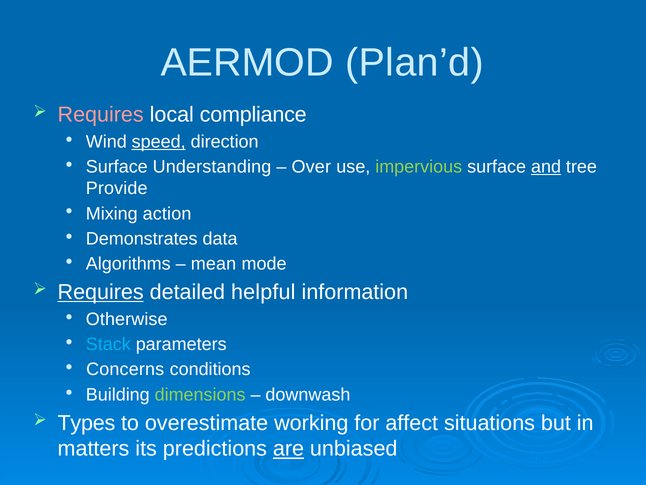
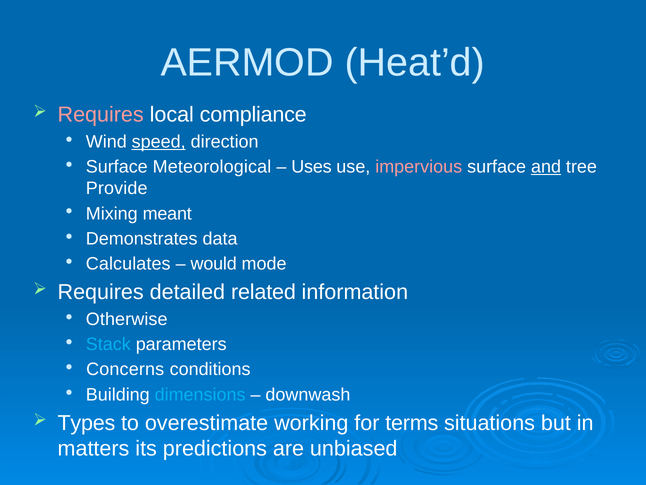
Plan’d: Plan’d -> Heat’d (415, 63)
Understanding: Understanding -> Meteorological (212, 167)
Over: Over -> Uses (311, 167)
impervious colour: light green -> pink (419, 167)
action: action -> meant (167, 213)
Algorithms: Algorithms -> Calculates (128, 264)
mean: mean -> would (214, 264)
Requires underline: present -> none (101, 292)
helpful: helpful -> related (263, 292)
dimensions colour: light green -> light blue (200, 394)
affect: affect -> terms (412, 423)
are underline: present -> none (288, 448)
